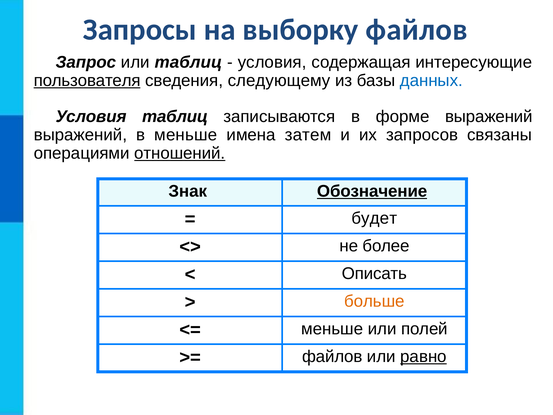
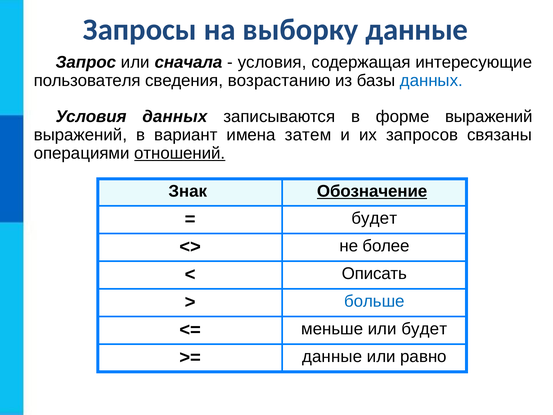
выборку файлов: файлов -> данные (417, 30)
или таблиц: таблиц -> сначала (188, 62)
пользователя underline: present -> none (87, 81)
следующему: следующему -> возрастанию (279, 81)
Условия таблиц: таблиц -> данных (175, 117)
в меньше: меньше -> вариант (186, 135)
больше colour: orange -> blue (374, 301)
или полей: полей -> будет (424, 329)
файлов: файлов -> данные (332, 356)
равно underline: present -> none (423, 356)
